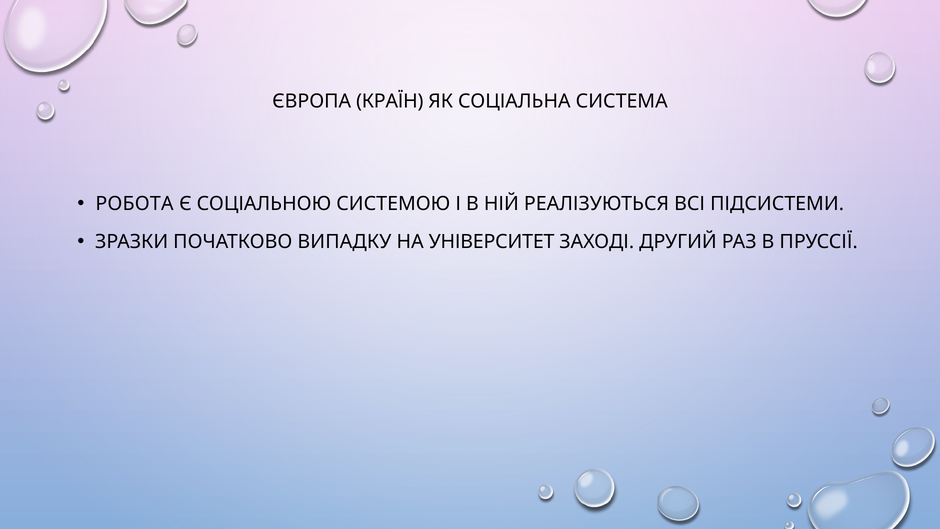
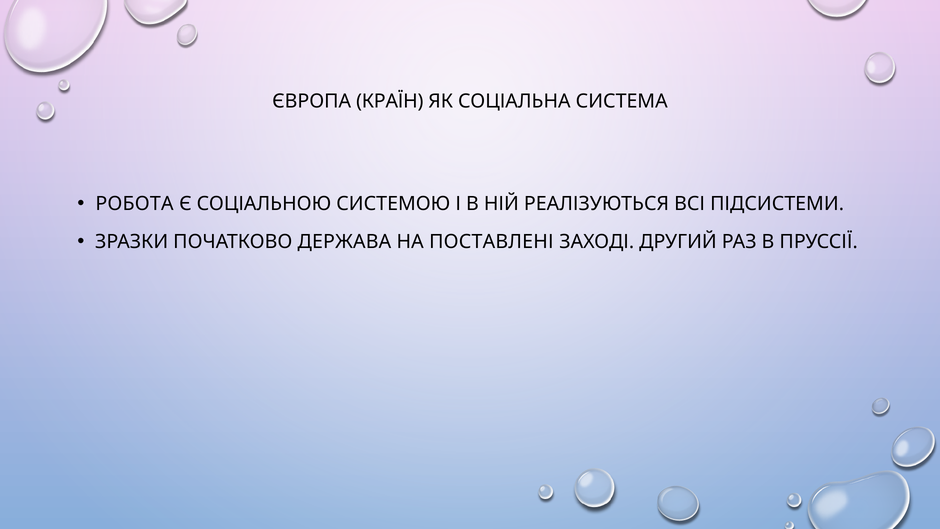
ВИПАДКУ: ВИПАДКУ -> ДЕРЖАВА (344, 242)
УНІВЕРСИТЕТ: УНІВЕРСИТЕТ -> ПОСТАВЛЕНІ (491, 242)
